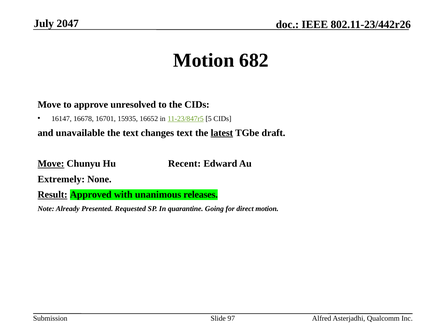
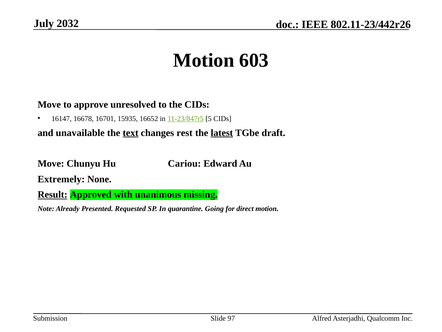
2047: 2047 -> 2032 (68, 23)
682: 682 -> 603 (254, 60)
text underline: none -> present (131, 133)
changes text: text -> rest (185, 133)
Move underline: present -> none (51, 164)
Recent: Recent -> Cariou (184, 164)
releases: releases -> missing (201, 194)
